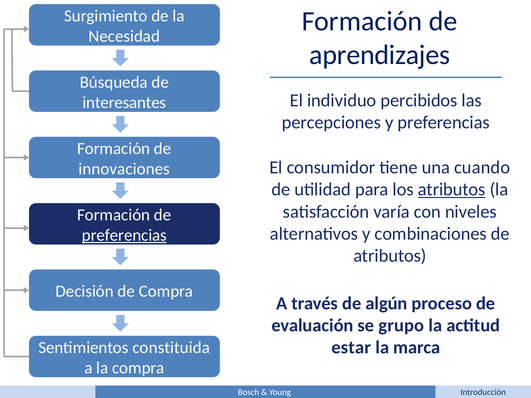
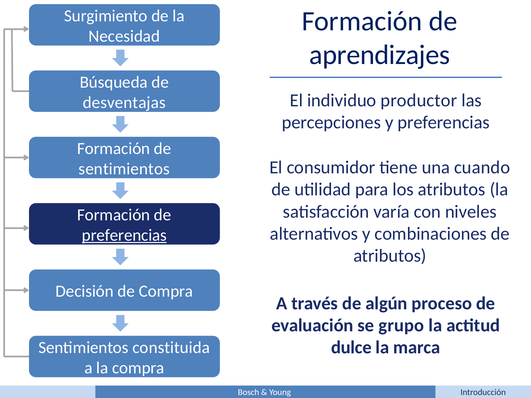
percibidos: percibidos -> productor (419, 100)
interesantes: interesantes -> desventajas (124, 103)
innovaciones: innovaciones -> sentimientos (124, 169)
atributos underline: present -> none (452, 190)
estar: estar -> dulce (351, 348)
